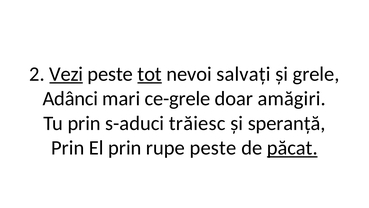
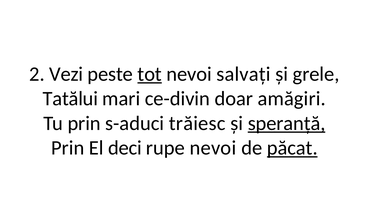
Vezi underline: present -> none (66, 74)
Adânci: Adânci -> Tatălui (70, 98)
ce-grele: ce-grele -> ce-divin (177, 98)
speranță underline: none -> present (287, 123)
El prin: prin -> deci (125, 148)
rupe peste: peste -> nevoi (213, 148)
